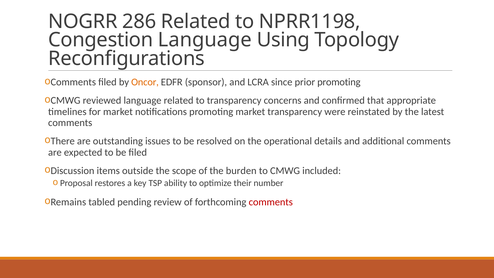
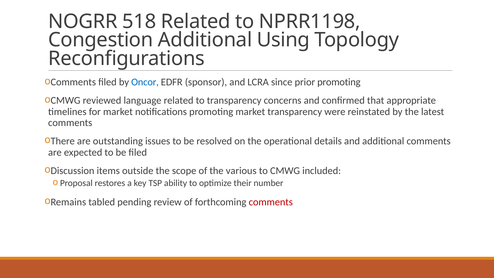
286: 286 -> 518 (139, 22)
Congestion Language: Language -> Additional (205, 40)
Oncor colour: orange -> blue (145, 82)
burden: burden -> various (241, 171)
